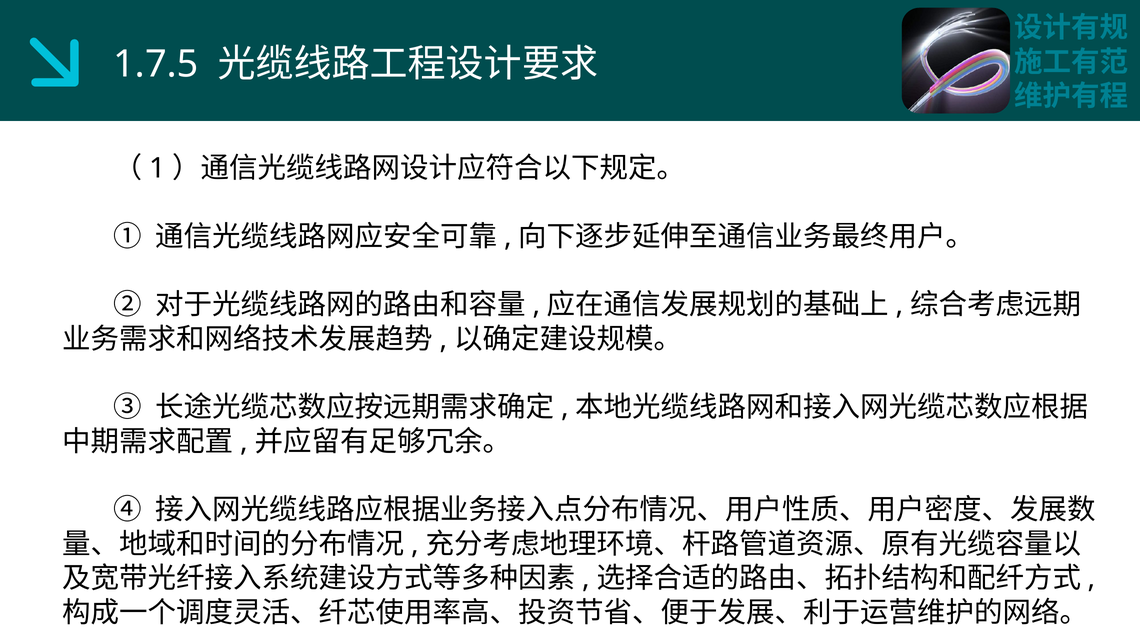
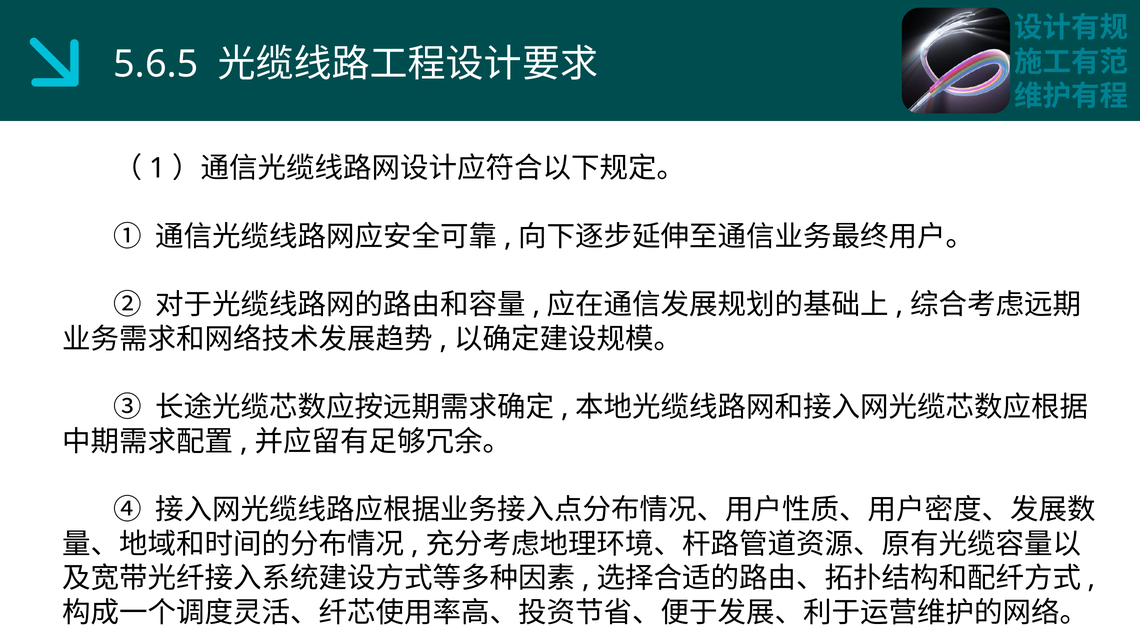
1.7.5: 1.7.5 -> 5.6.5 (156, 64)
